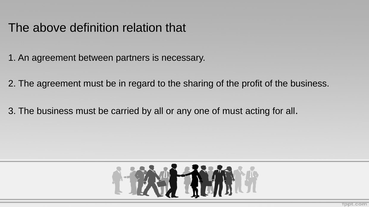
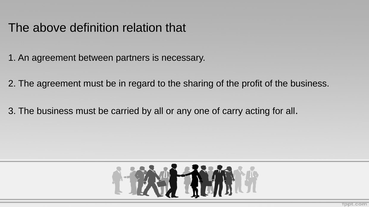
of must: must -> carry (233, 111)
